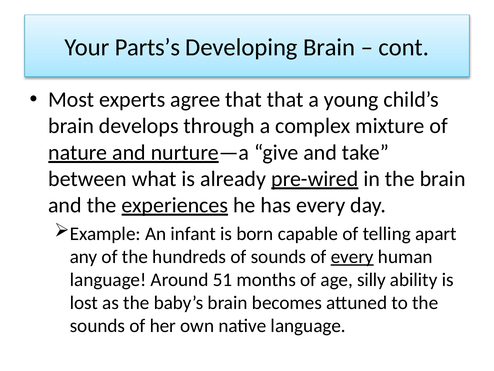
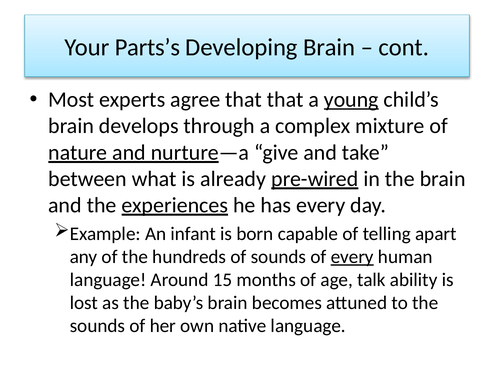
young underline: none -> present (351, 100)
51: 51 -> 15 (222, 279)
silly: silly -> talk (371, 279)
